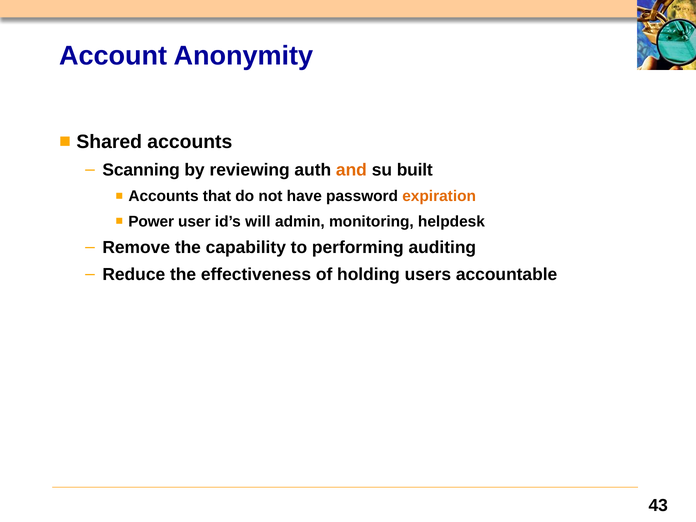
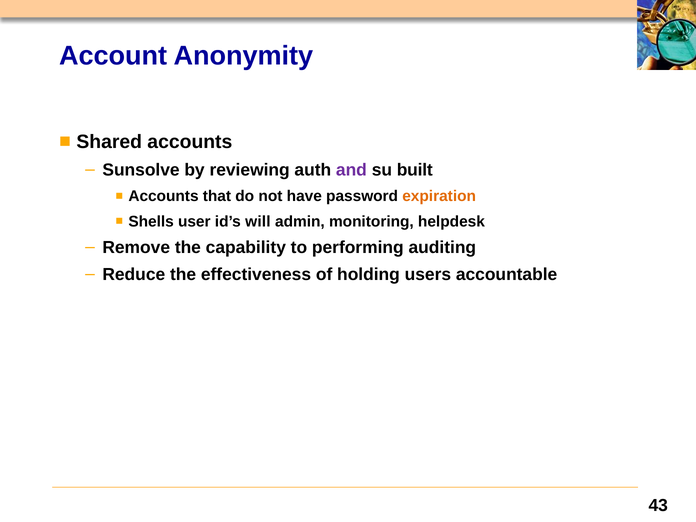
Scanning: Scanning -> Sunsolve (141, 170)
and colour: orange -> purple (351, 170)
Power: Power -> Shells (151, 221)
